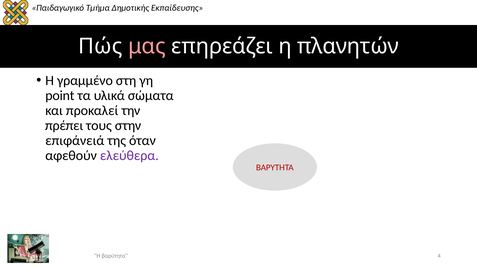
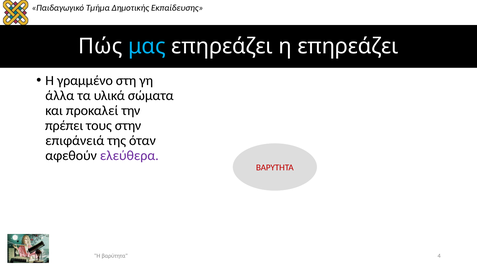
μας colour: pink -> light blue (147, 46)
η πλανητών: πλανητών -> επηρεάζει (348, 46)
point: point -> άλλα (60, 96)
